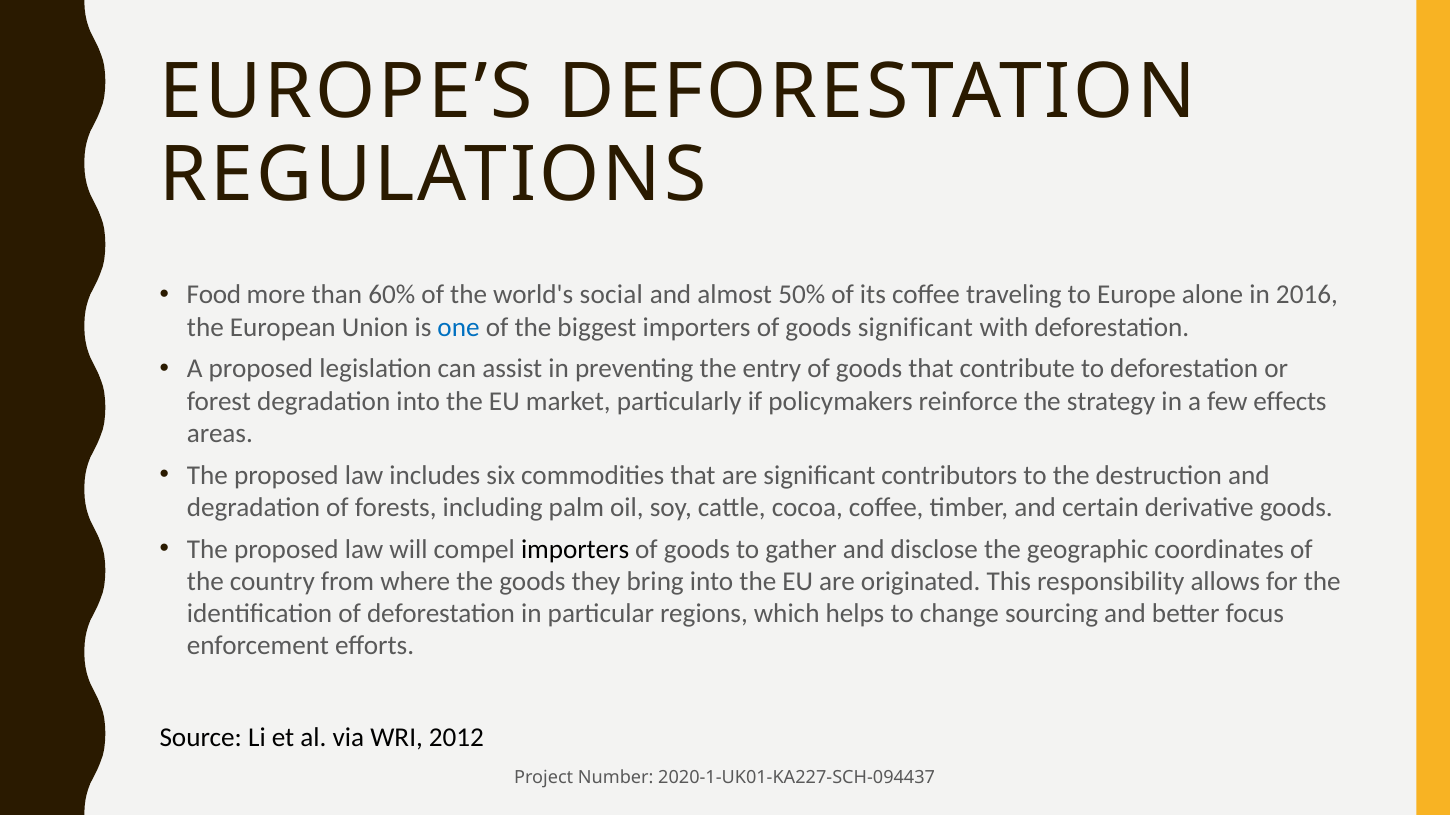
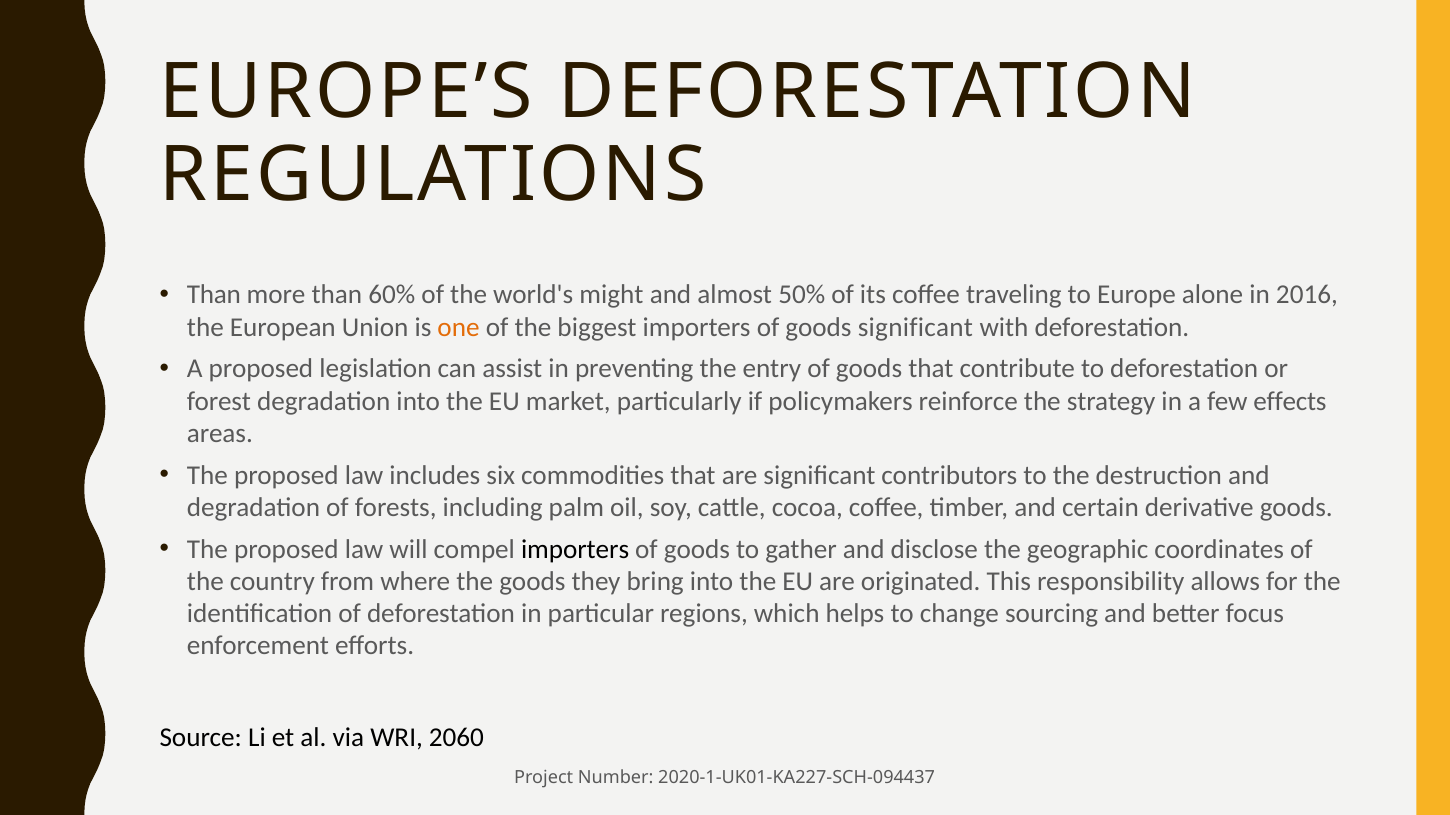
Food: Food -> Than (214, 295)
social: social -> might (611, 295)
one colour: blue -> orange (459, 327)
2012: 2012 -> 2060 (456, 738)
